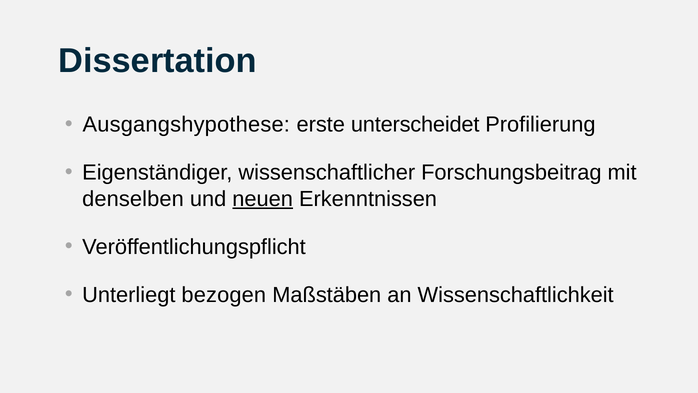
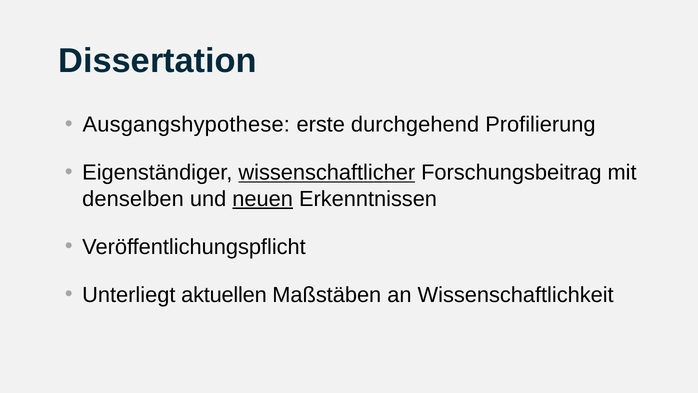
unterscheidet: unterscheidet -> durchgehend (415, 125)
wissenschaftlicher underline: none -> present (327, 172)
bezogen: bezogen -> aktuellen (224, 295)
